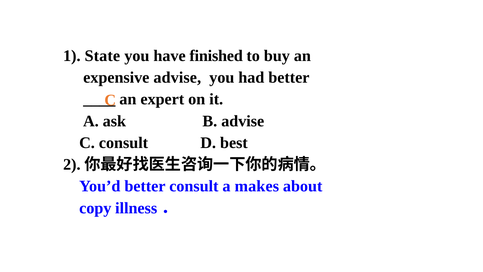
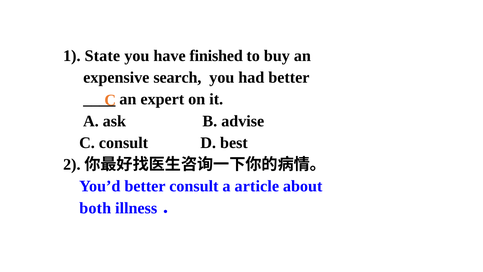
expensive advise: advise -> search (177, 77)
makes: makes -> article (257, 186)
copy: copy -> both (95, 208)
